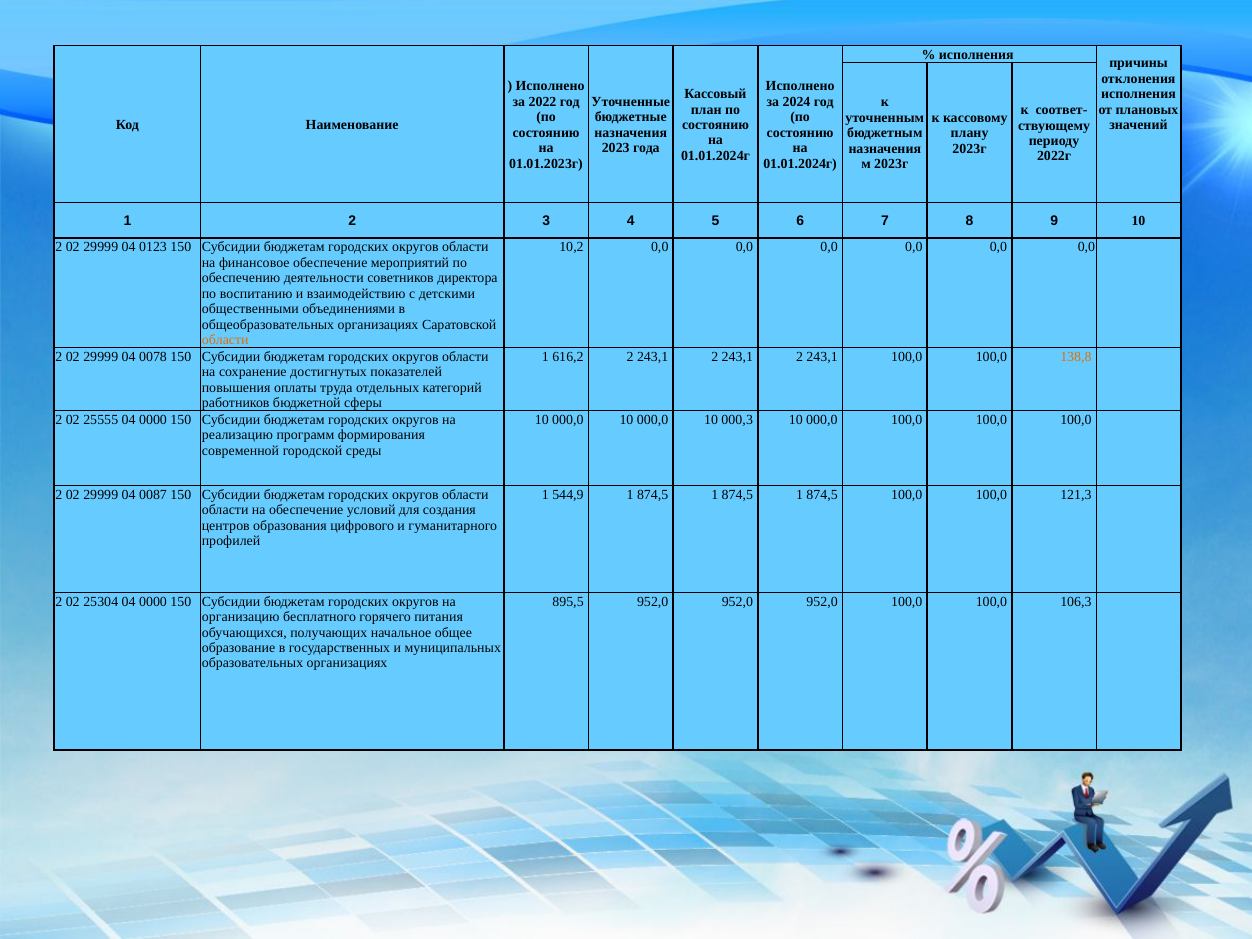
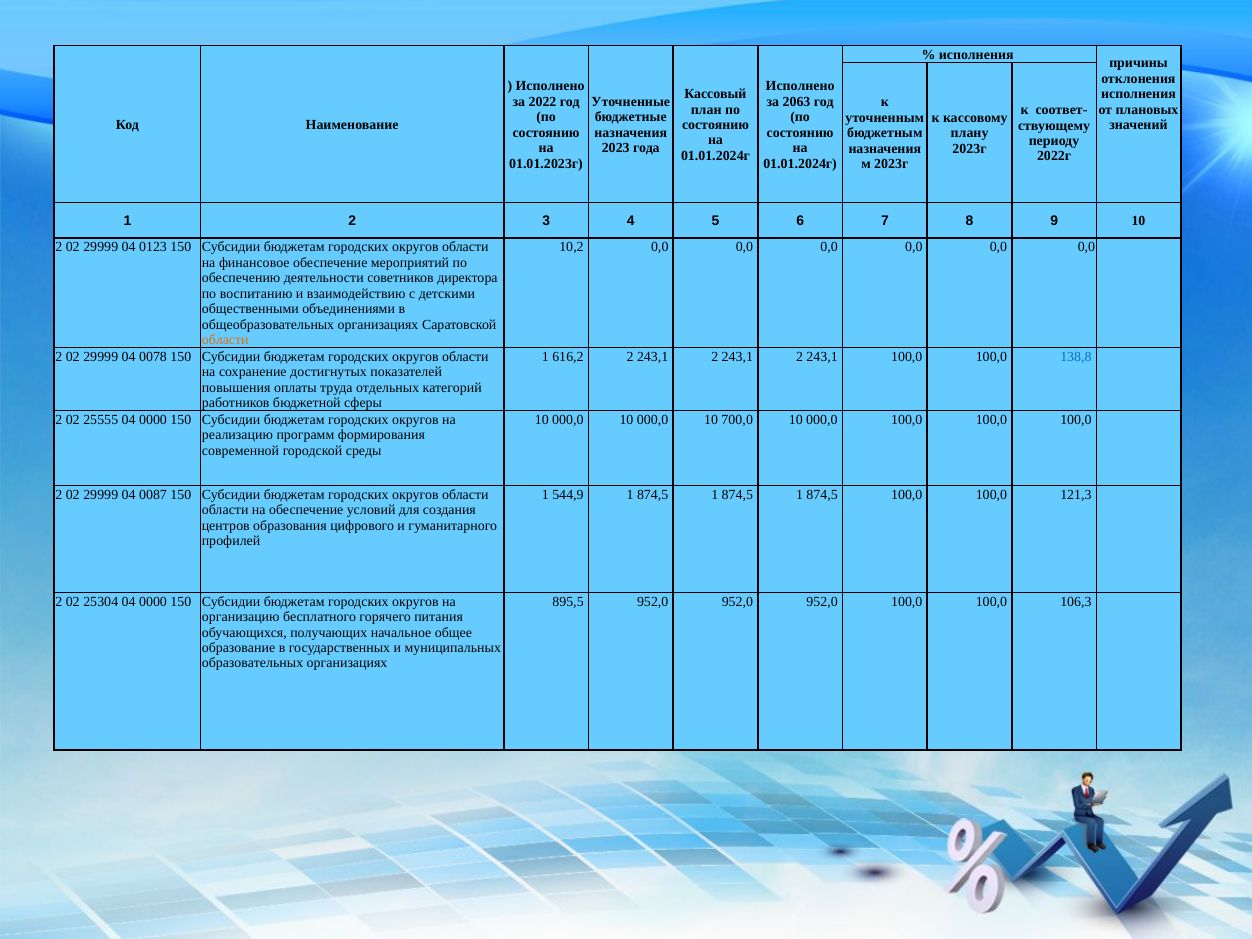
2024: 2024 -> 2063 (797, 102)
138,8 colour: orange -> blue (1076, 357)
000,3: 000,3 -> 700,0 (737, 420)
